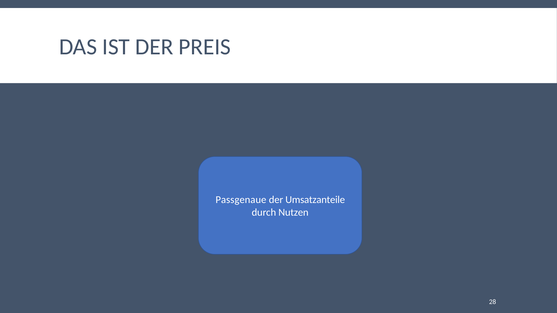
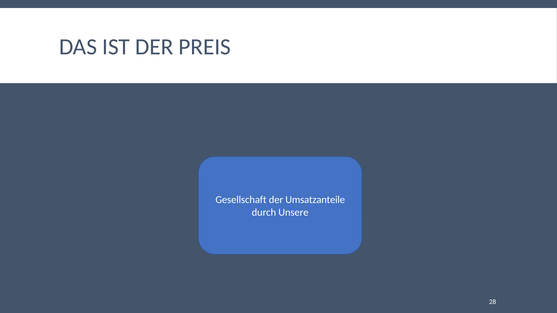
Passgenaue: Passgenaue -> Gesellschaft (241, 200)
Nutzen: Nutzen -> Unsere (293, 213)
